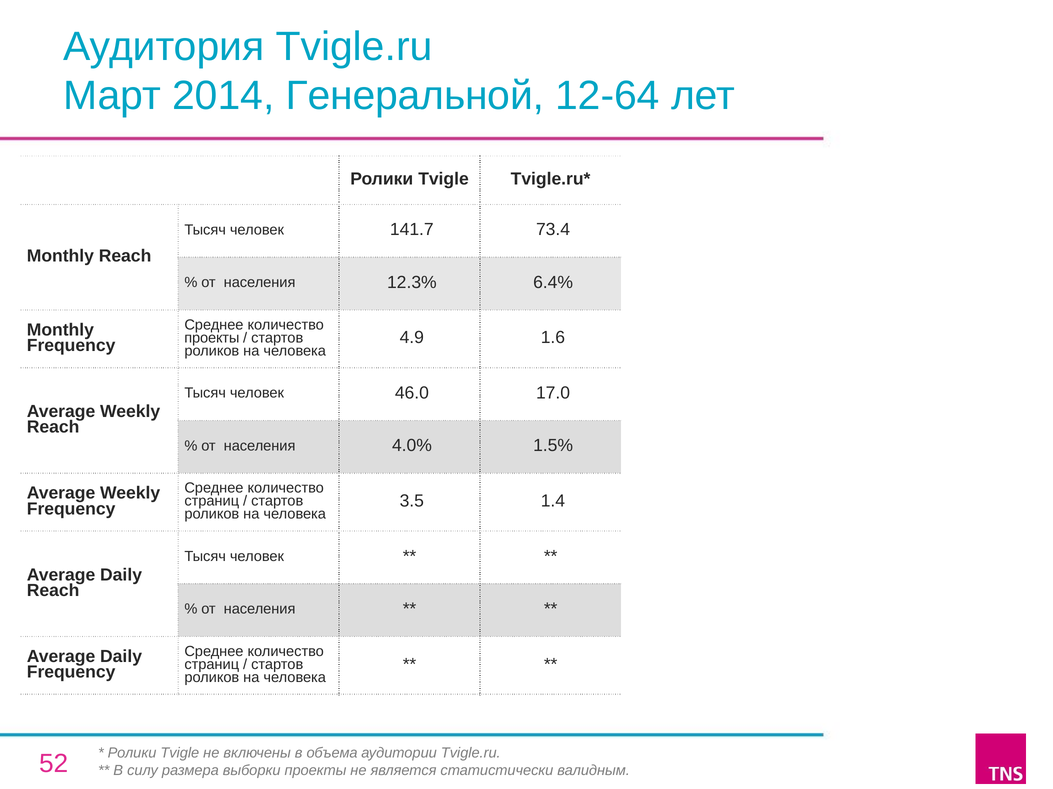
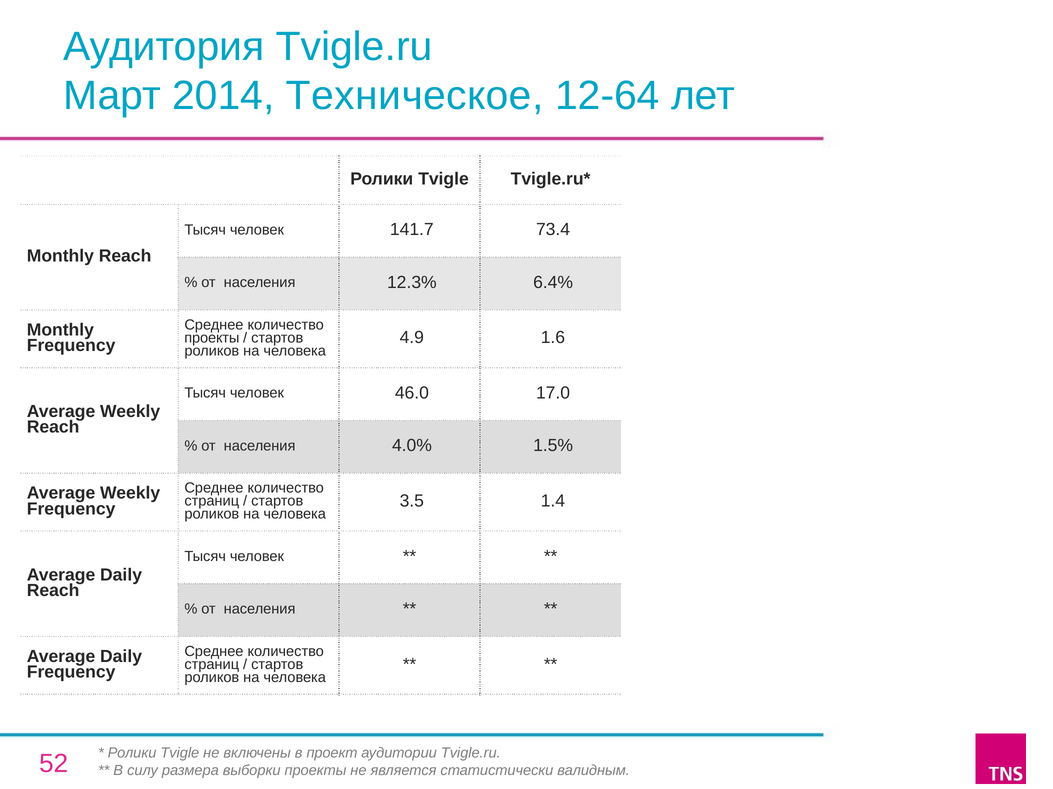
Генеральной: Генеральной -> Техническое (415, 96)
объема: объема -> проект (332, 754)
